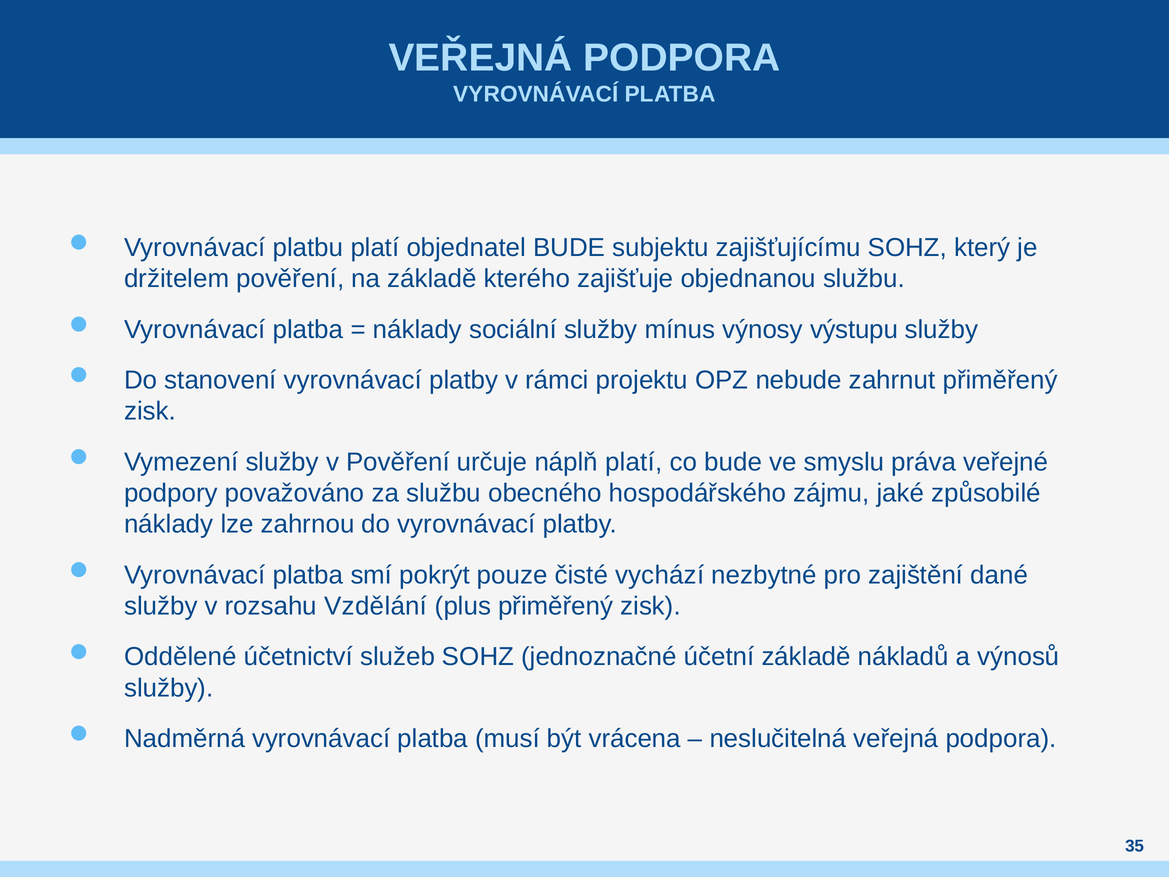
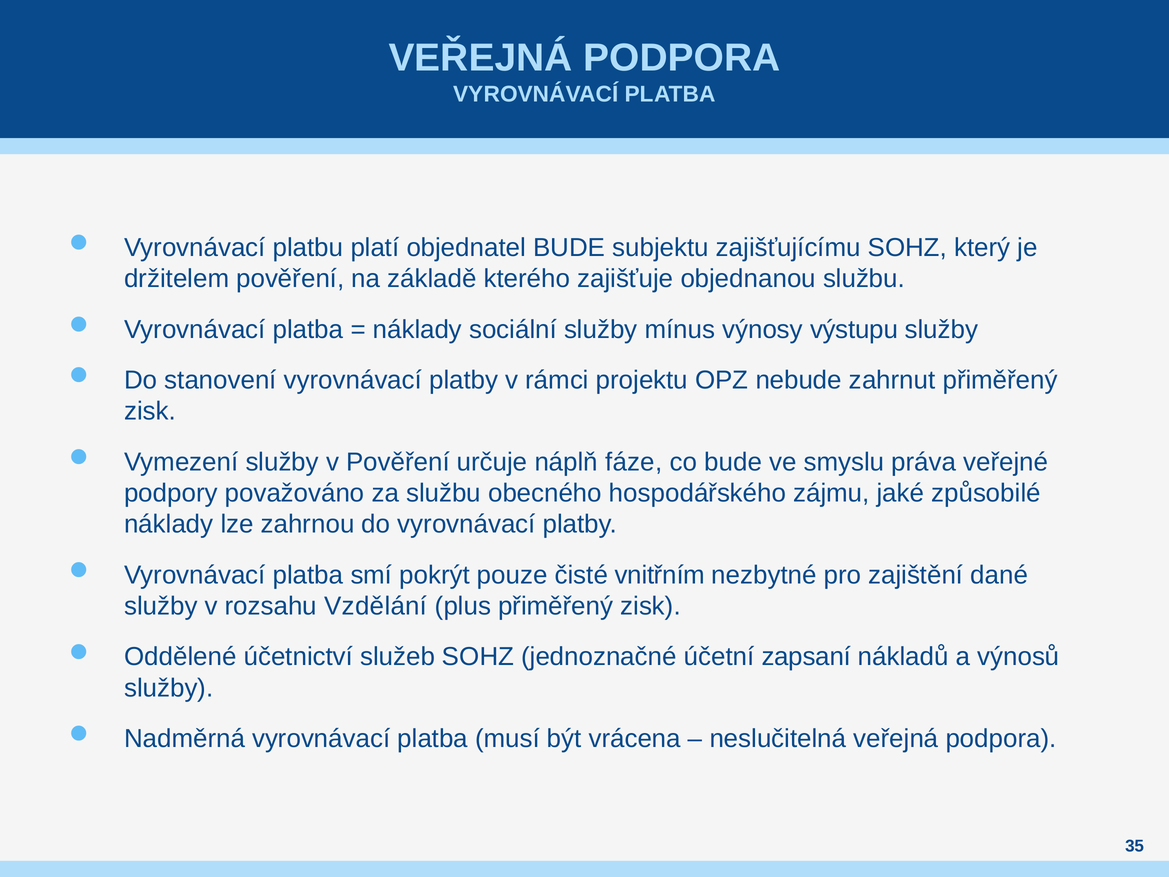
náplň platí: platí -> fáze (634, 462)
vychází: vychází -> vnitřním (660, 575)
účetní základě: základě -> zapsaní (806, 657)
